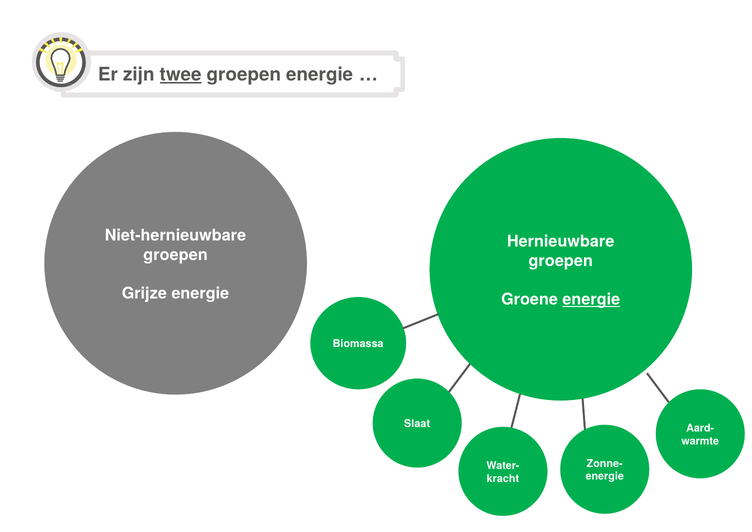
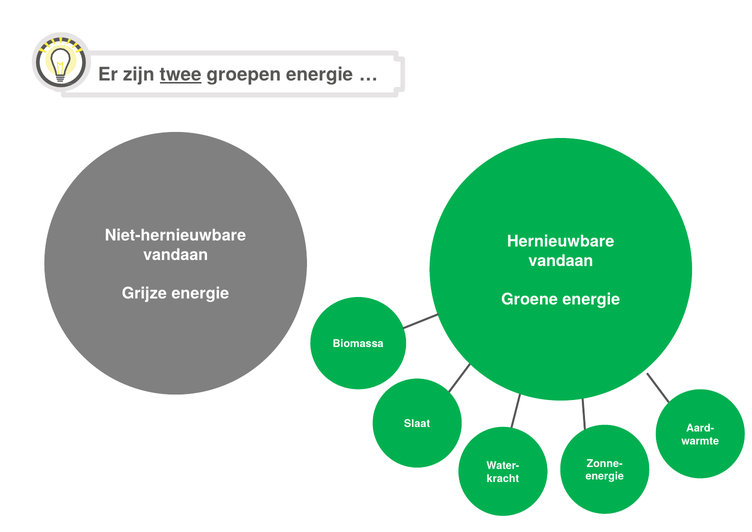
groepen: groepen -> vandaan (176, 255)
groepen: groepen -> vandaan (561, 261)
energie underline: present -> none (591, 299)
